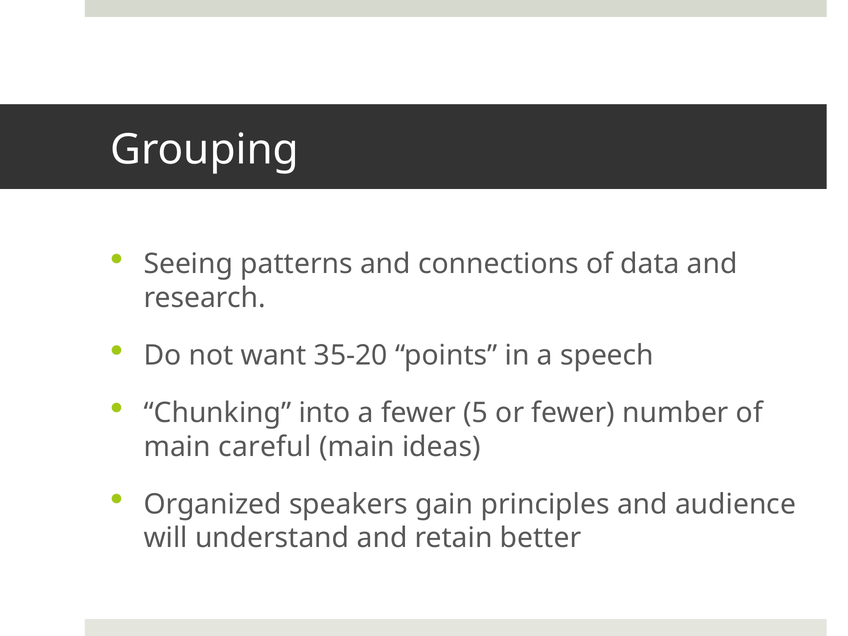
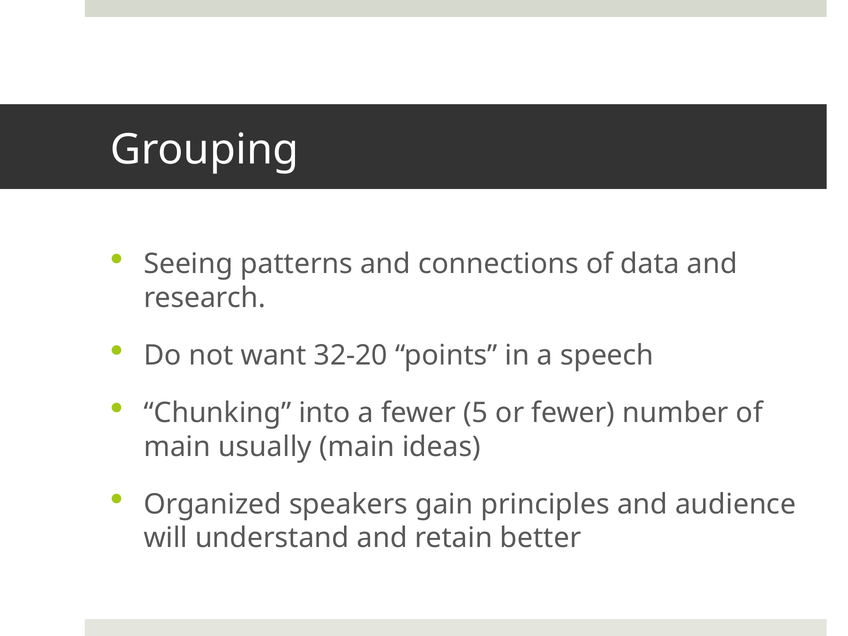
35-20: 35-20 -> 32-20 (351, 355)
careful: careful -> usually (265, 447)
